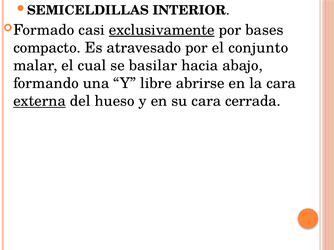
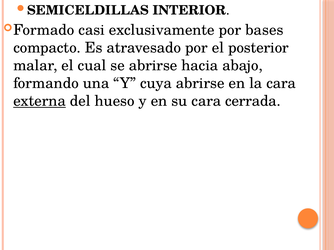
exclusivamente underline: present -> none (162, 30)
conjunto: conjunto -> posterior (258, 48)
se basilar: basilar -> abrirse (153, 66)
libre: libre -> cuya (156, 83)
